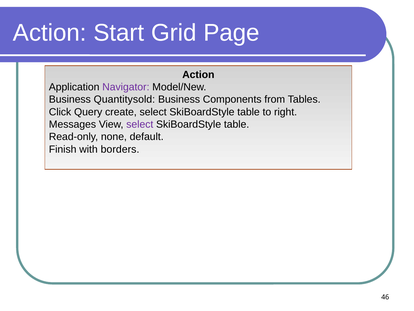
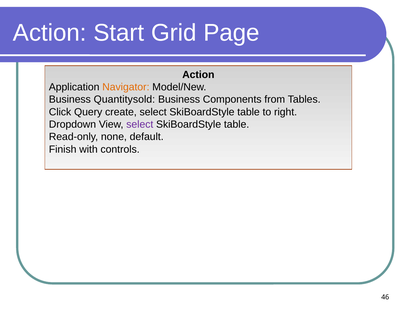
Navigator colour: purple -> orange (126, 87)
Messages: Messages -> Dropdown (72, 124)
borders: borders -> controls (120, 149)
